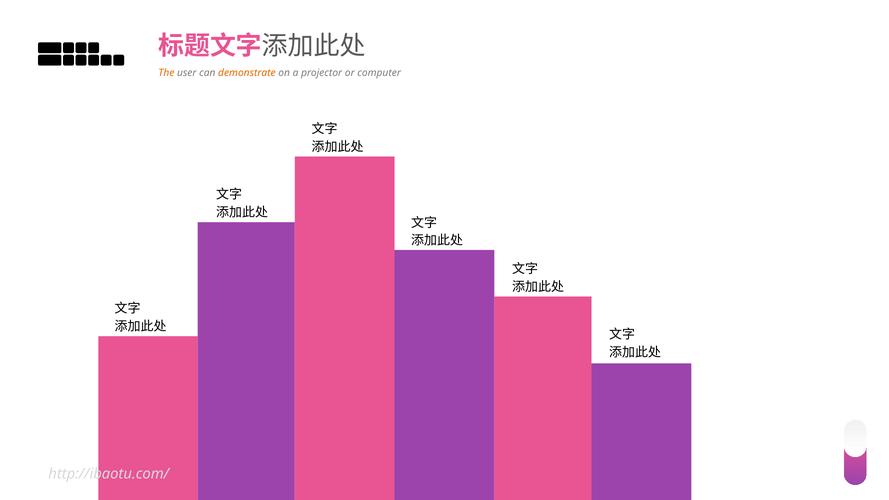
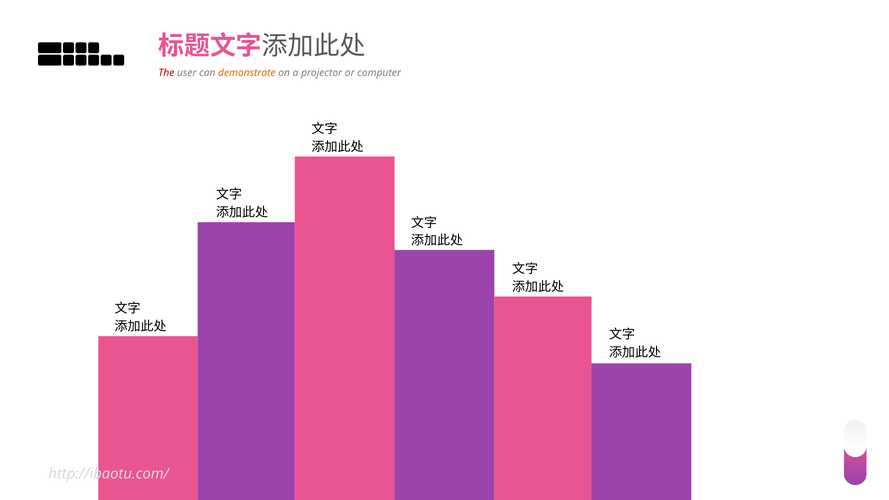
The colour: orange -> red (166, 73)
